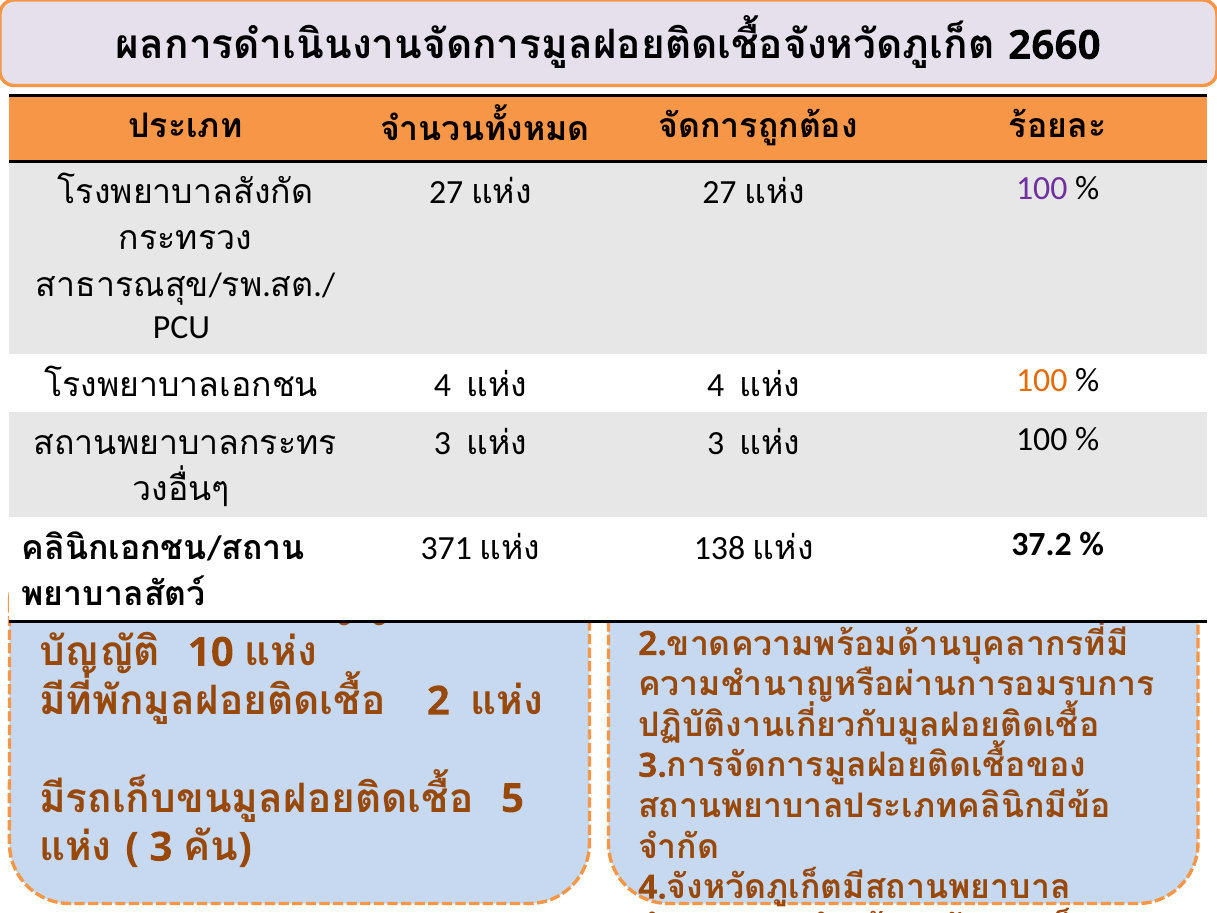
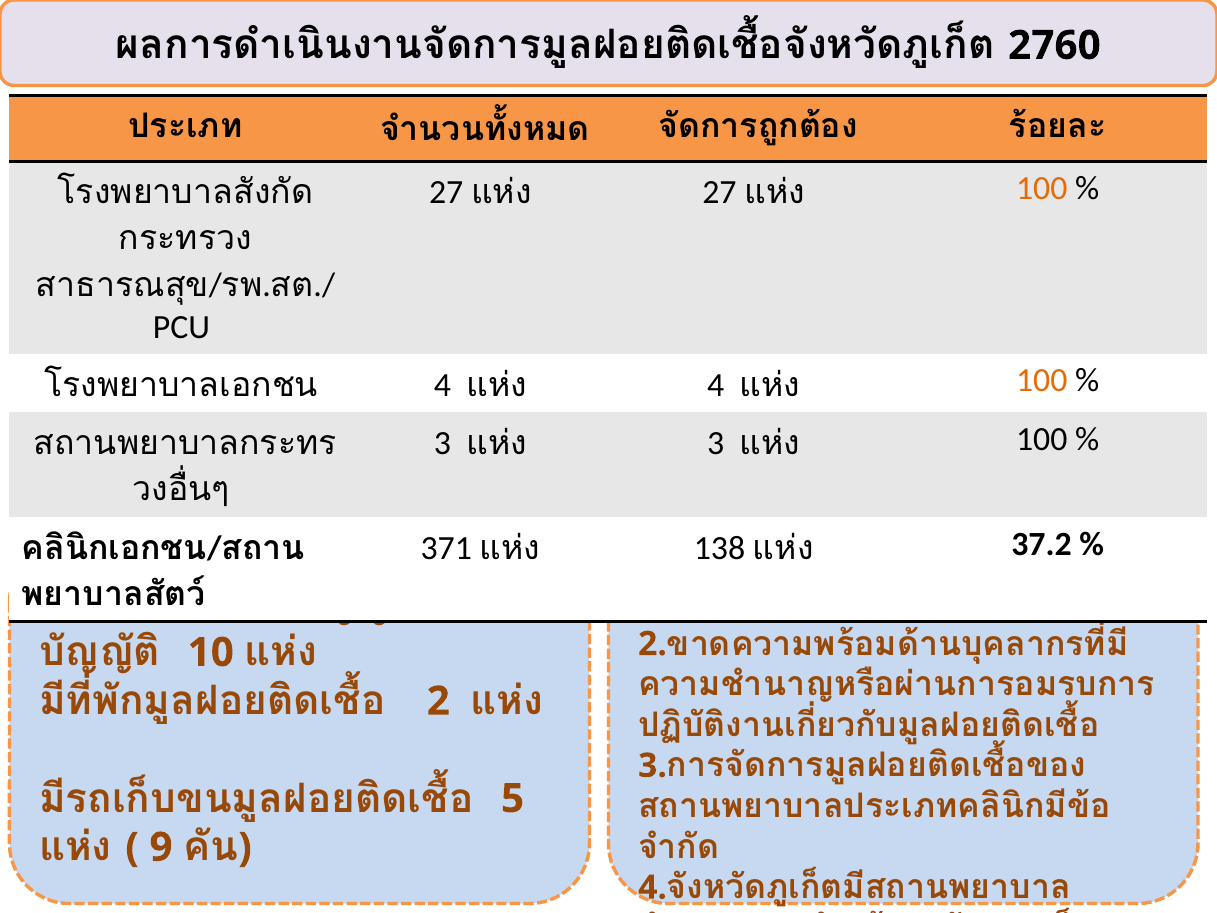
2660: 2660 -> 2760 (1054, 46)
100 colour: purple -> orange (1042, 188)
3: 3 -> 9 (161, 847)
